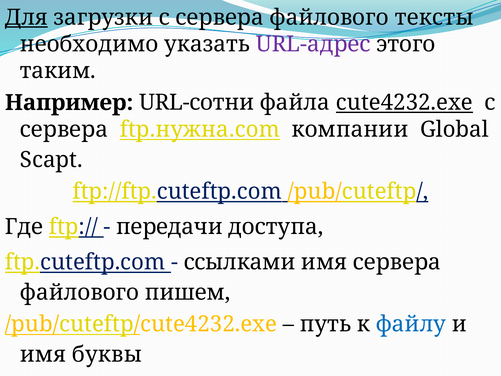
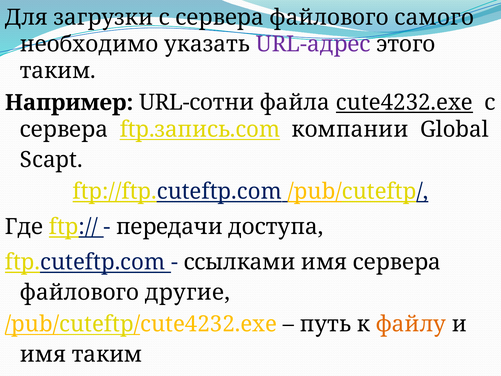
Для underline: present -> none (26, 17)
тексты: тексты -> самого (434, 17)
ftp.нужна.com: ftp.нужна.com -> ftp.запись.com (200, 129)
пишем: пишем -> другие (187, 292)
файлу colour: blue -> orange (411, 324)
имя буквы: буквы -> таким (107, 354)
